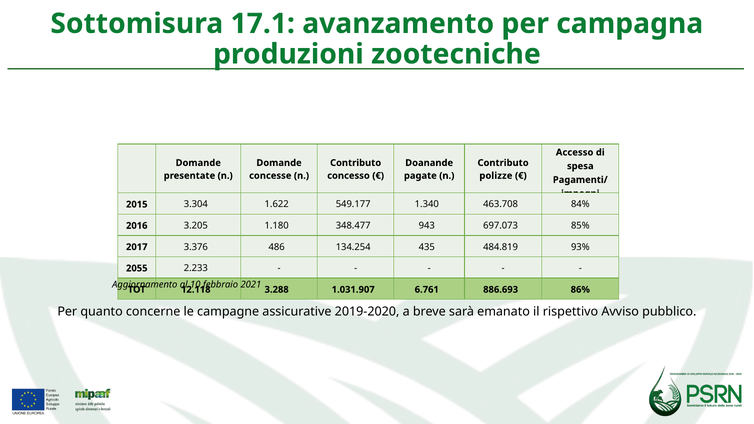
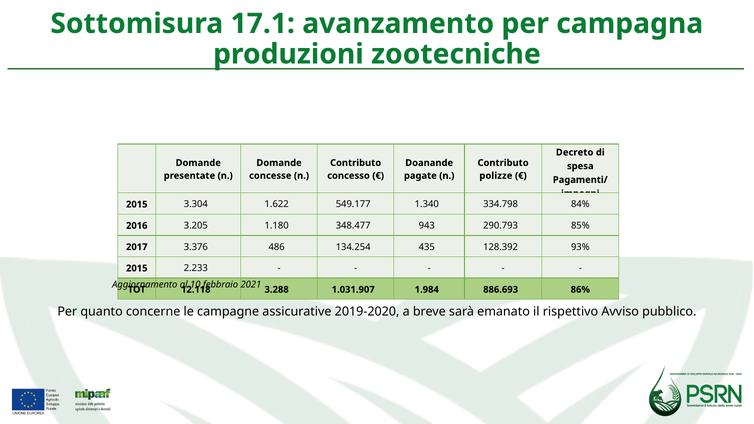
Accesso: Accesso -> Decreto (575, 152)
463.708: 463.708 -> 334.798 (501, 204)
697.073: 697.073 -> 290.793 (501, 226)
484.819: 484.819 -> 128.392 (501, 247)
2055: 2055 -> 2015 (137, 268)
6.761: 6.761 -> 1.984 (427, 290)
